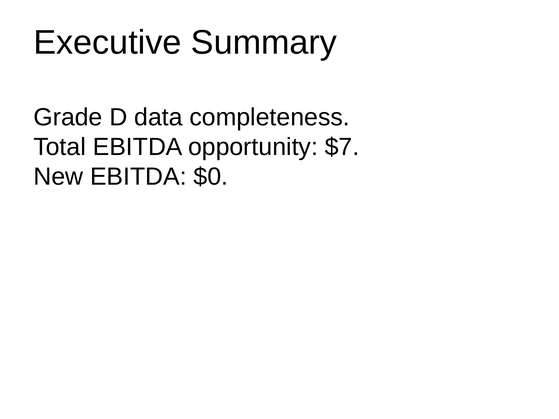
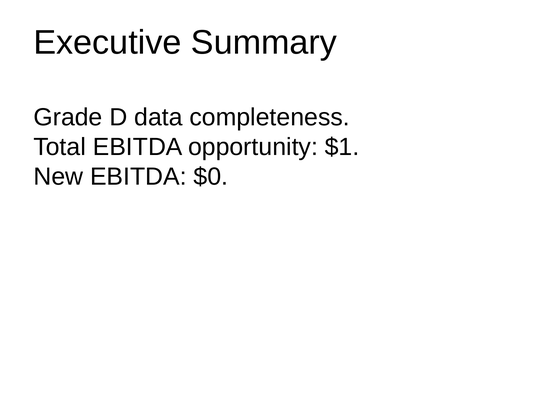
$7: $7 -> $1 (342, 147)
